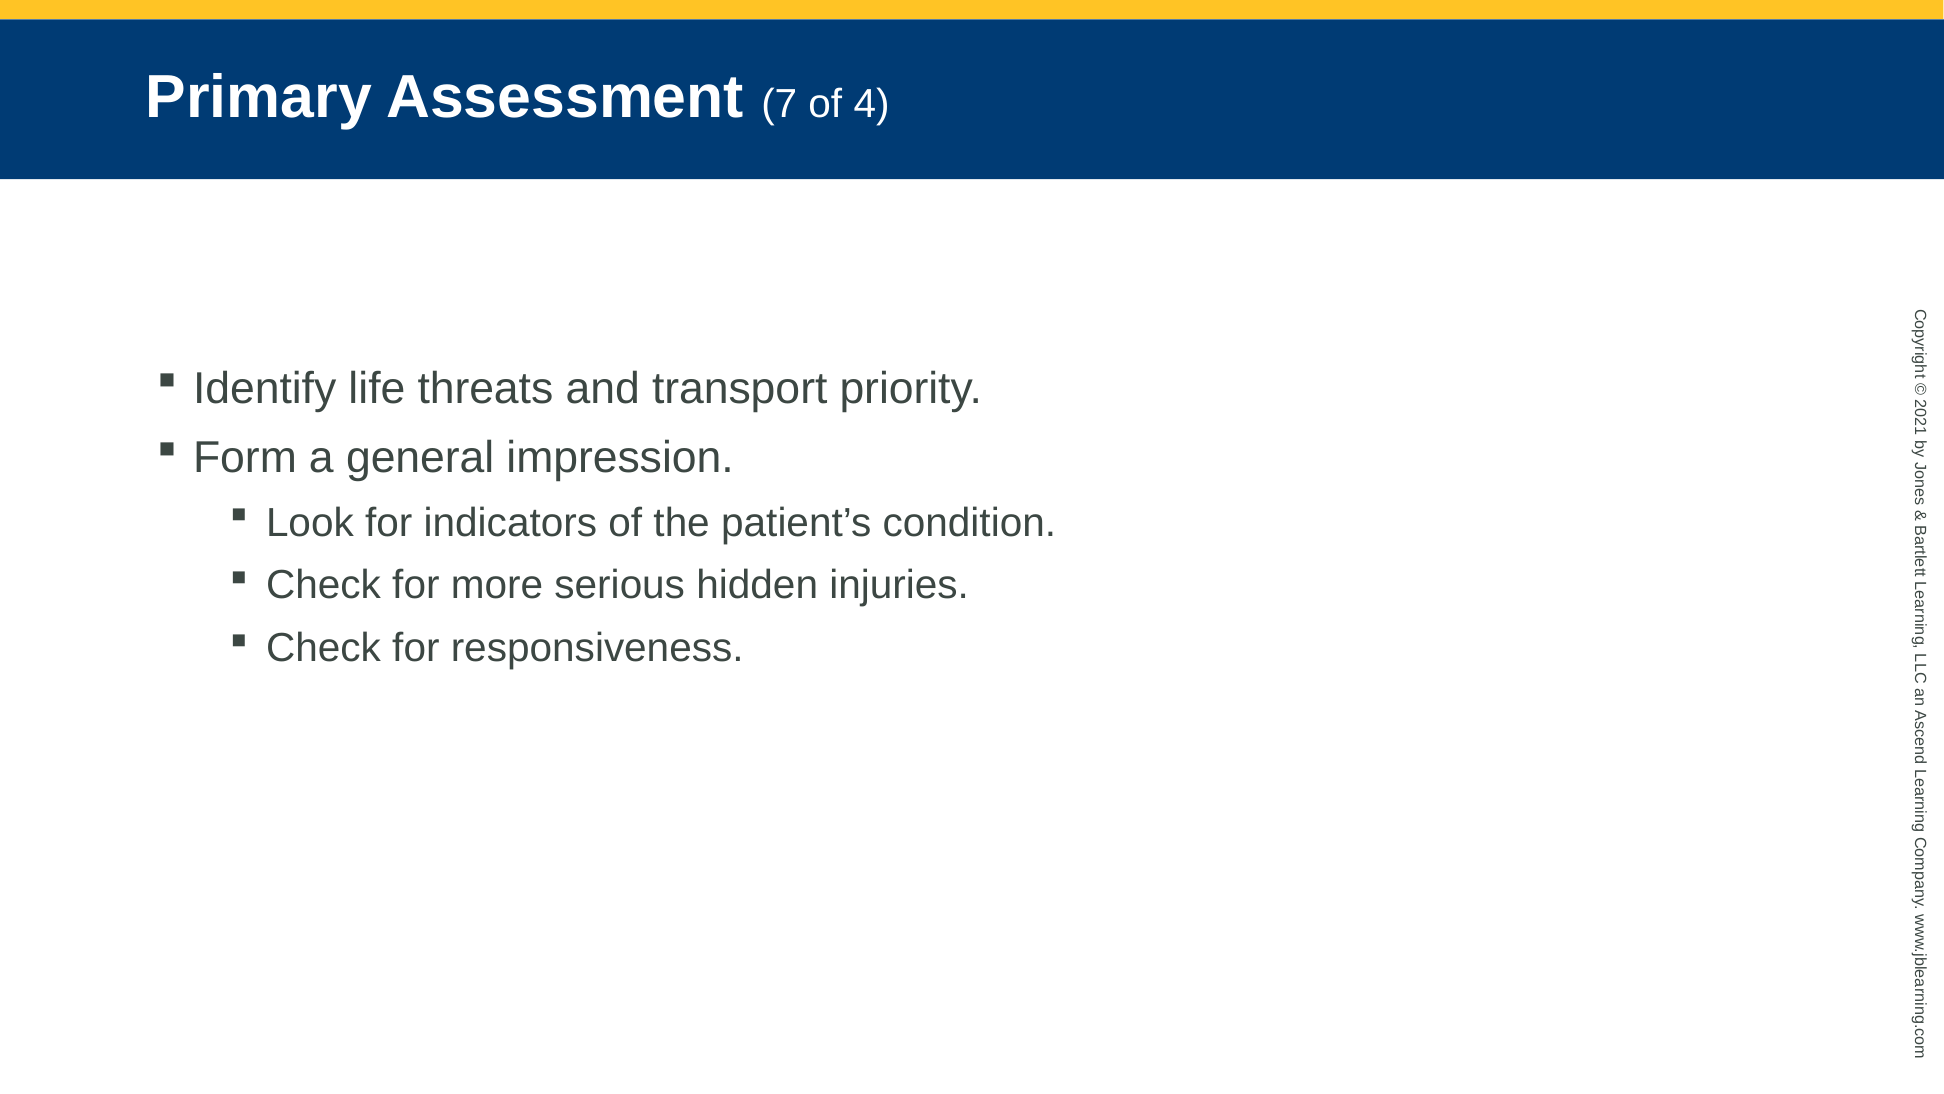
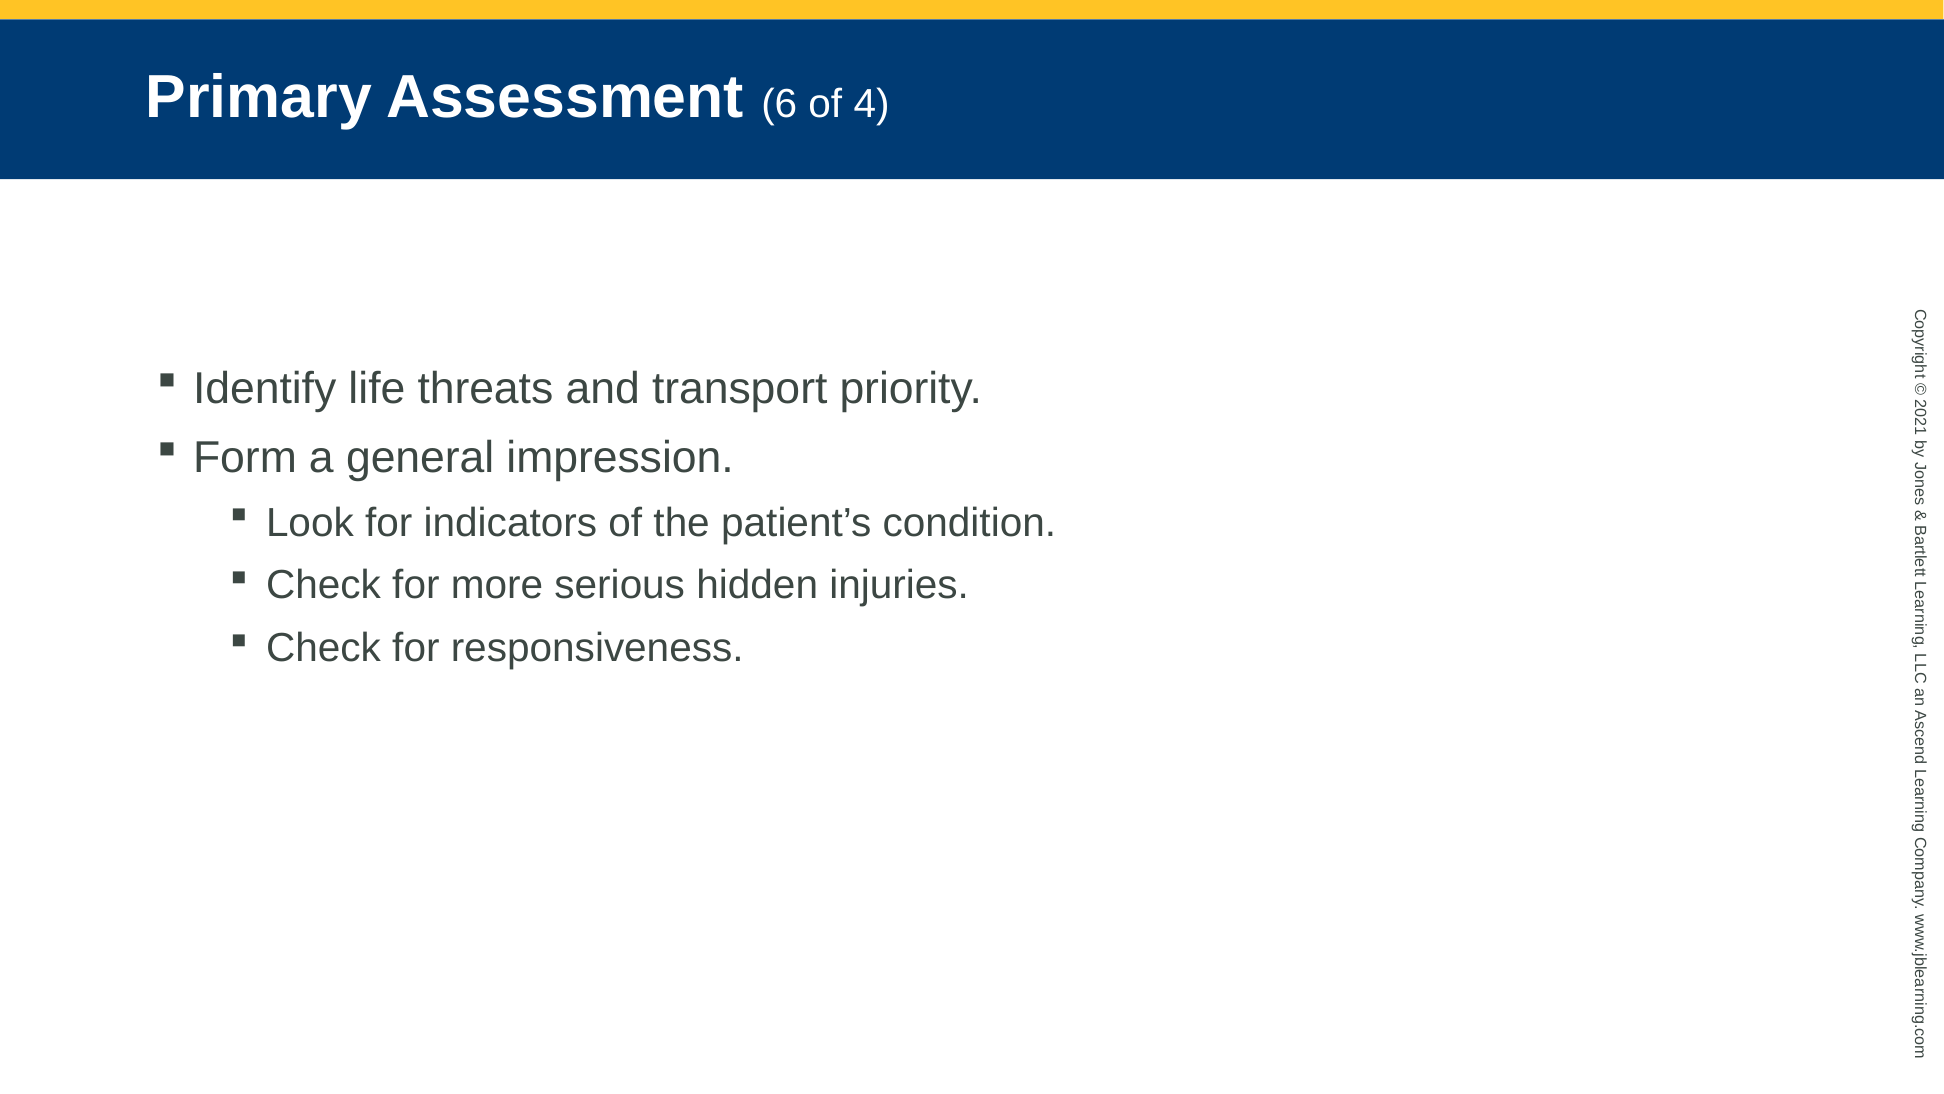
7: 7 -> 6 (779, 104)
